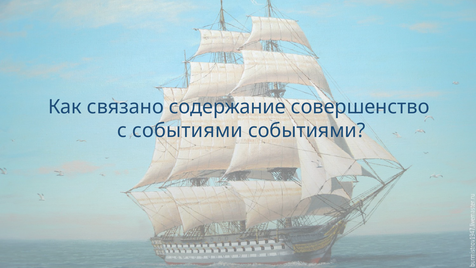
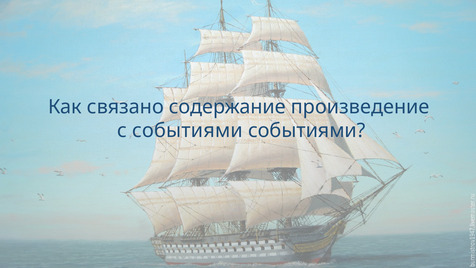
совершенство: совершенство -> произведение (360, 107)
